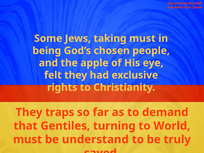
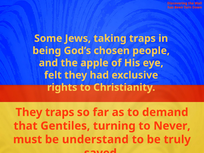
taking must: must -> traps (142, 38)
World: World -> Never (172, 126)
